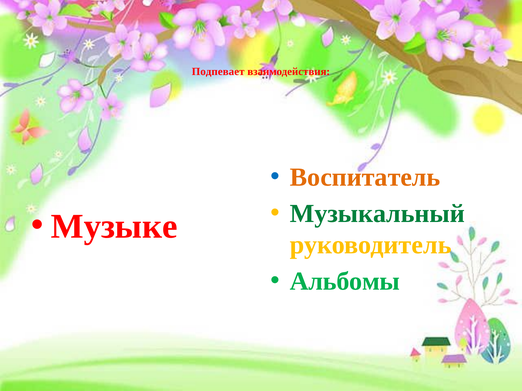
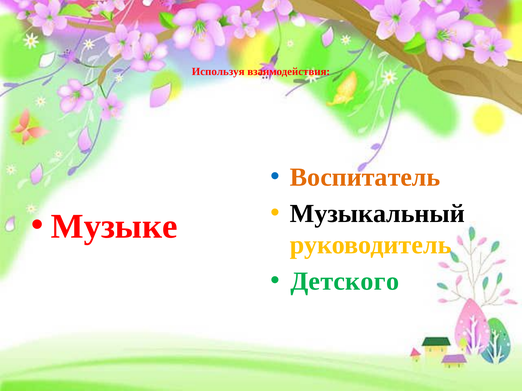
Подпевает: Подпевает -> Используя (218, 72)
Музыкальный colour: green -> black (377, 214)
Альбомы: Альбомы -> Детского (345, 282)
